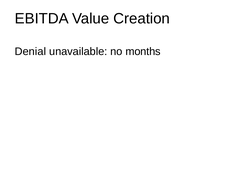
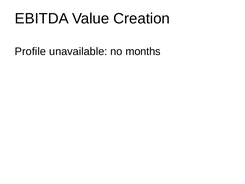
Denial: Denial -> Profile (30, 51)
